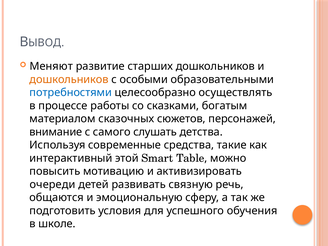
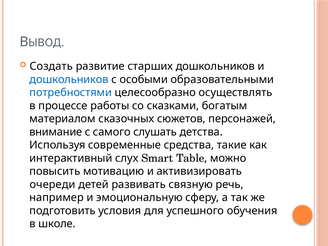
Меняют: Меняют -> Создать (51, 66)
дошкольников colour: orange -> blue (69, 79)
этой: этой -> слух (127, 158)
общаются: общаются -> например (57, 198)
